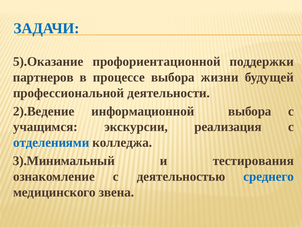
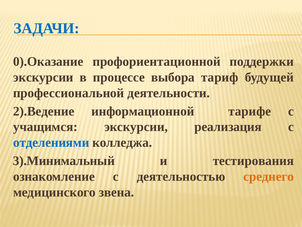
5).Оказание: 5).Оказание -> 0).Оказание (48, 62)
партнеров: партнеров -> экскурсии (43, 77)
жизни: жизни -> тариф (220, 77)
информационной выбора: выбора -> тарифе (250, 111)
среднего colour: blue -> orange (269, 176)
